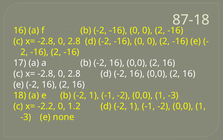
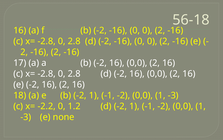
87-18: 87-18 -> 56-18 (191, 20)
